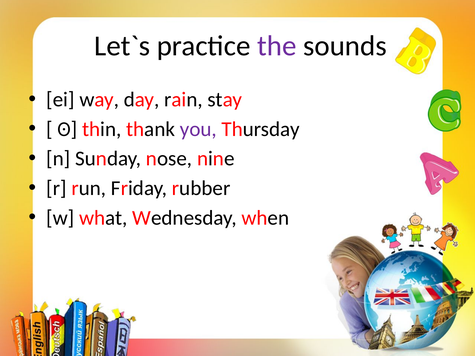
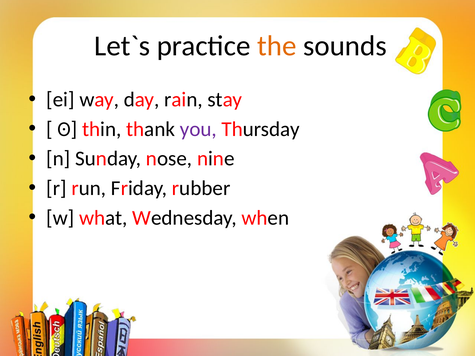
the colour: purple -> orange (277, 46)
